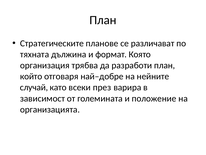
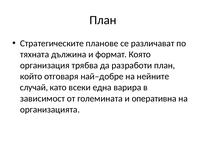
през: през -> една (102, 87)
положение: положение -> оперативна (154, 98)
